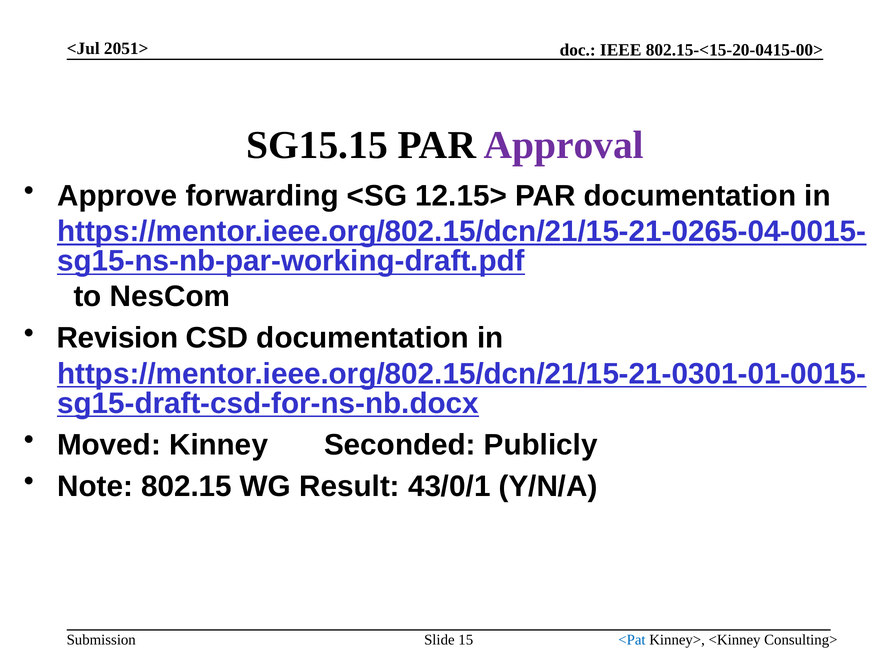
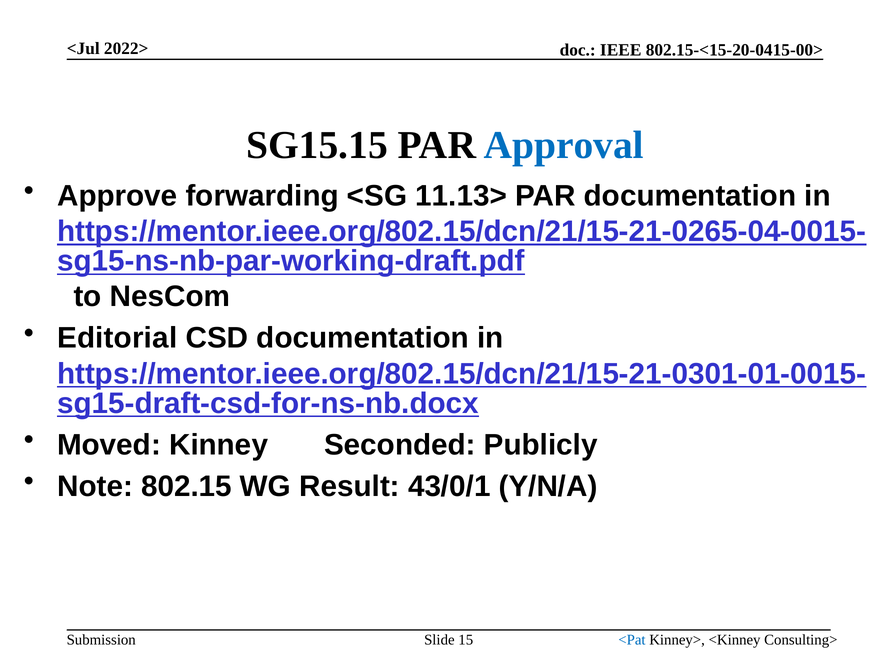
2051>: 2051> -> 2022> (126, 49)
Approval colour: purple -> blue (564, 145)
12.15>: 12.15> -> 11.13> (461, 196)
Revision: Revision -> Editorial (117, 338)
